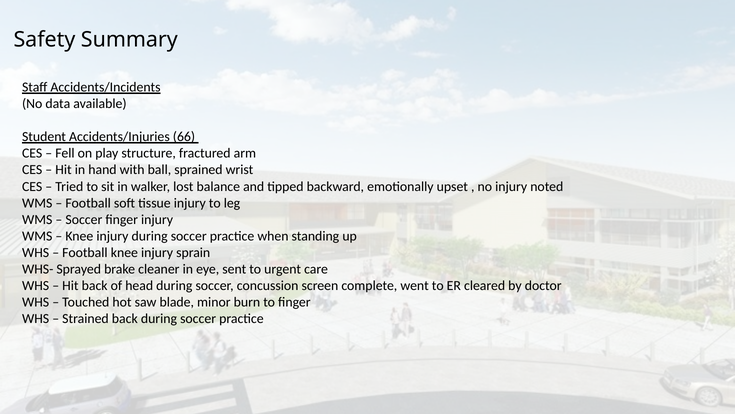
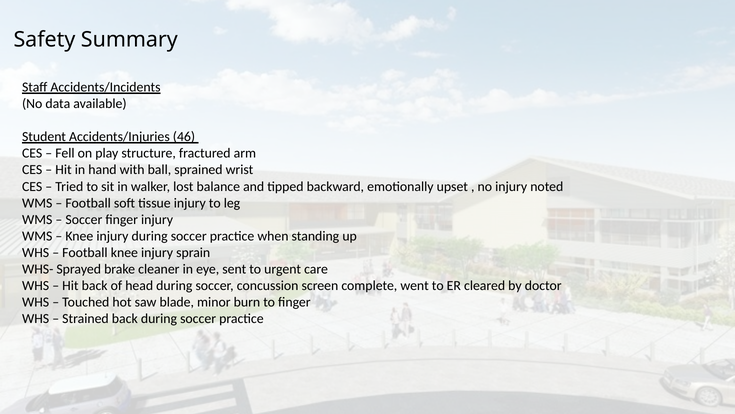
66: 66 -> 46 (184, 137)
